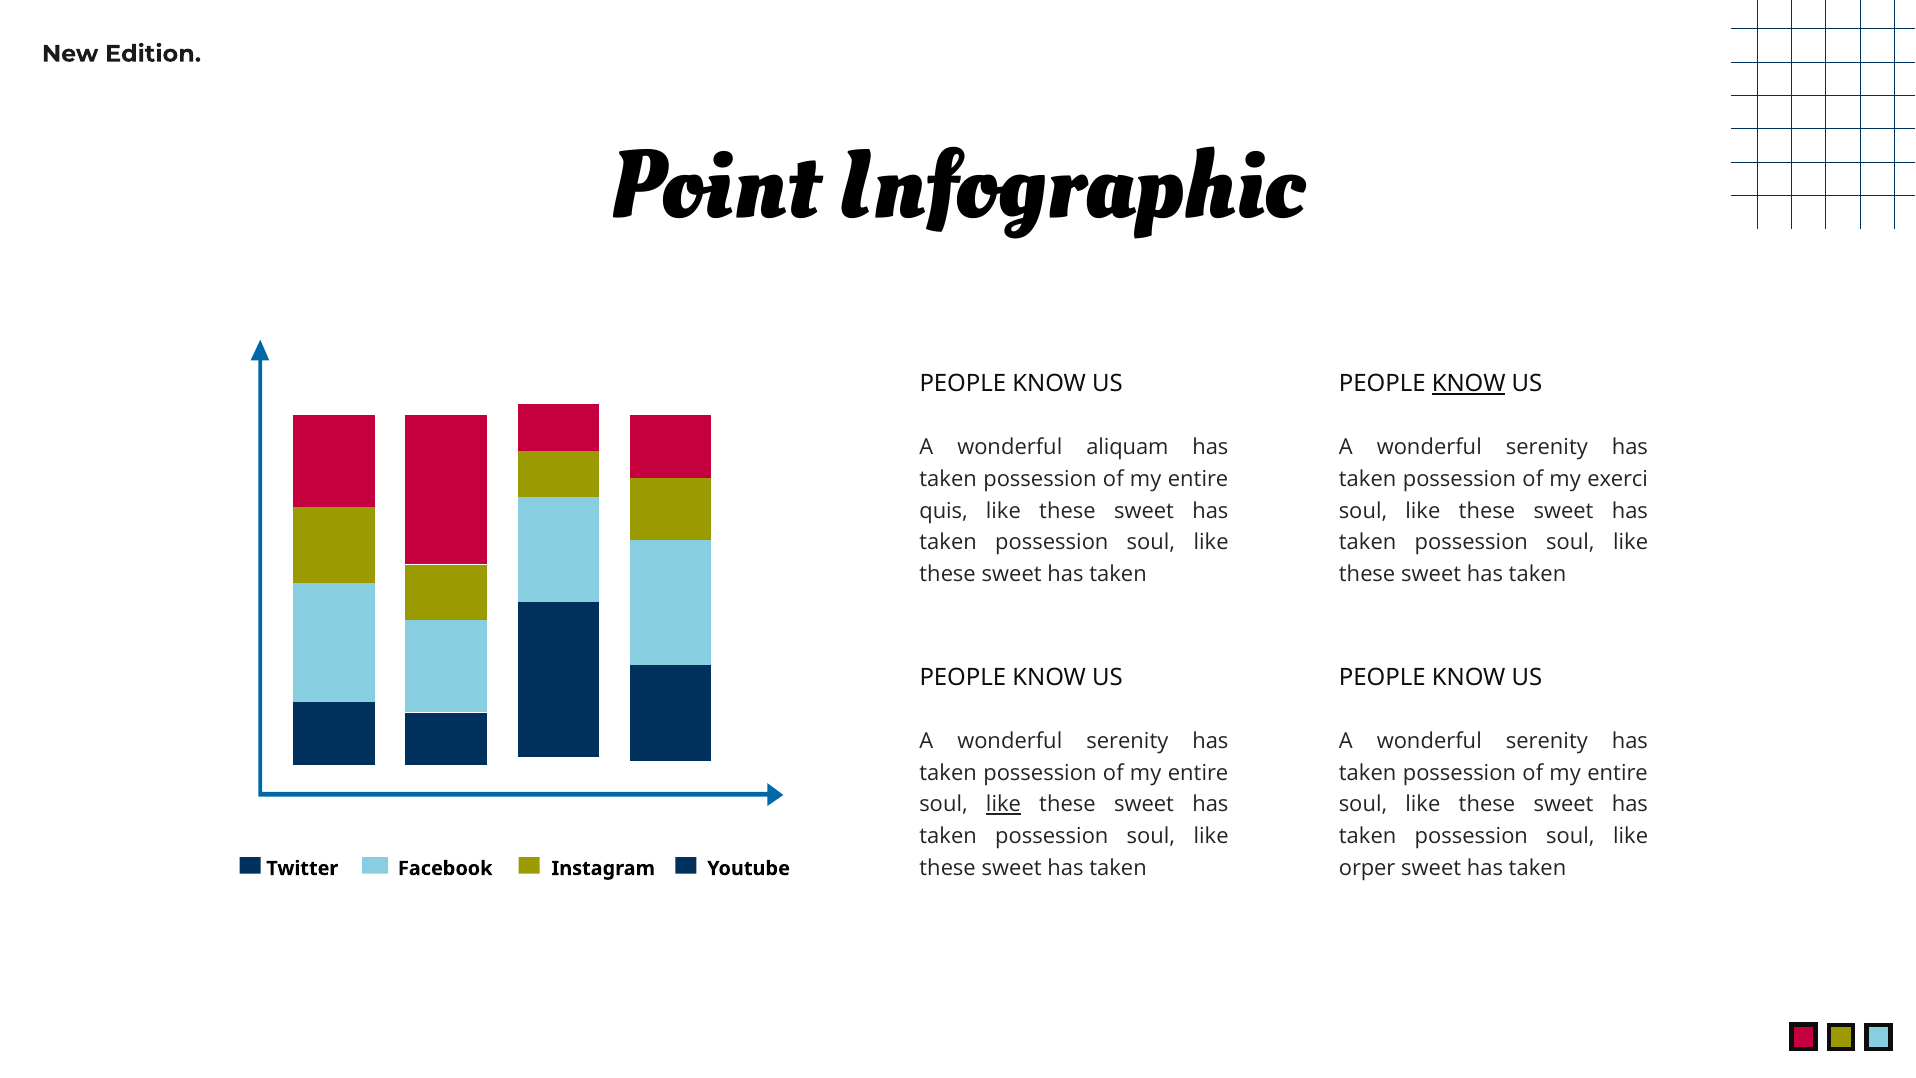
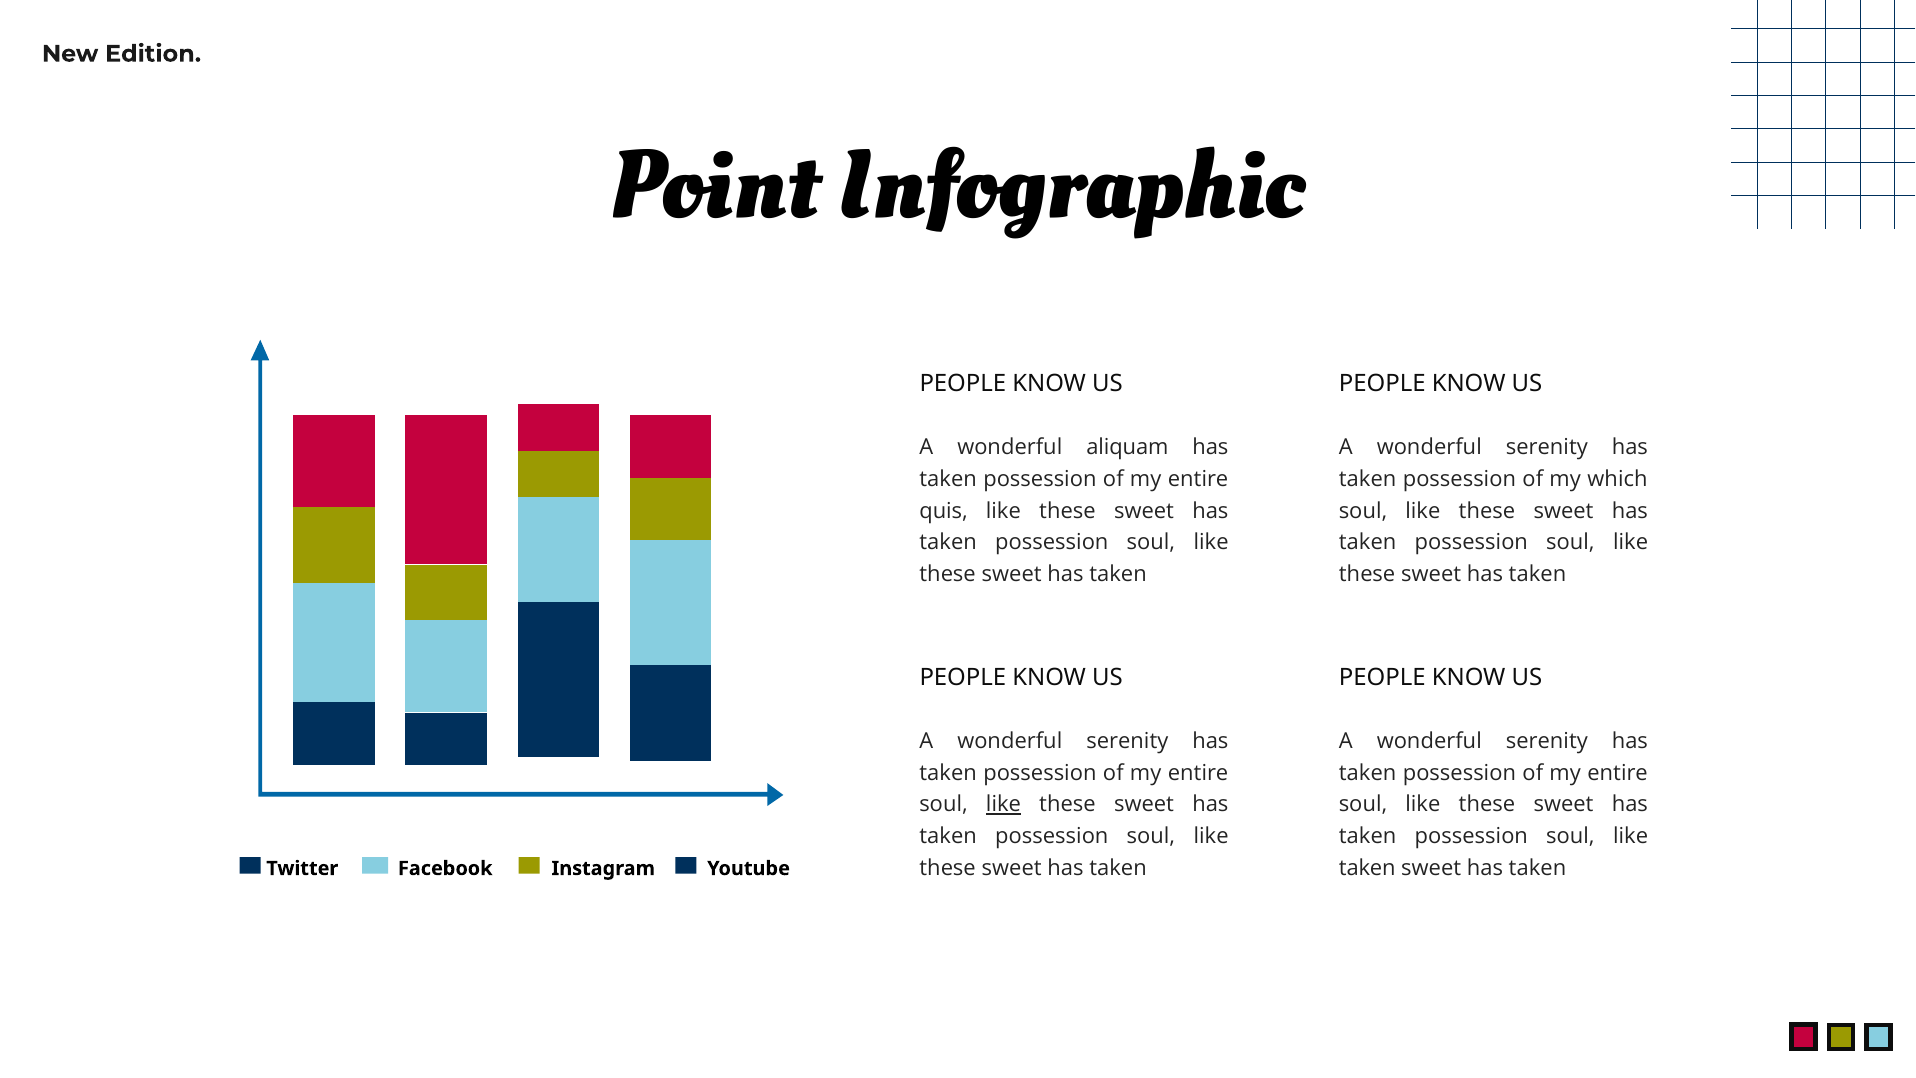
KNOW underline: present -> none (1469, 384)
exerci: exerci -> which (1618, 479)
orper: orper -> taken (1367, 868)
